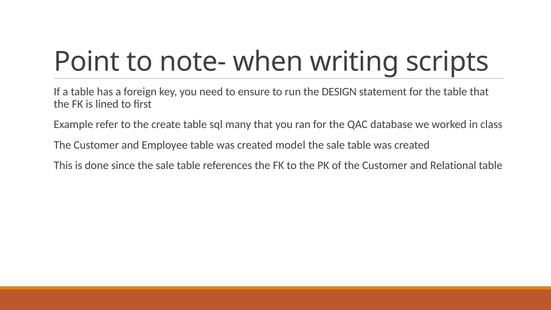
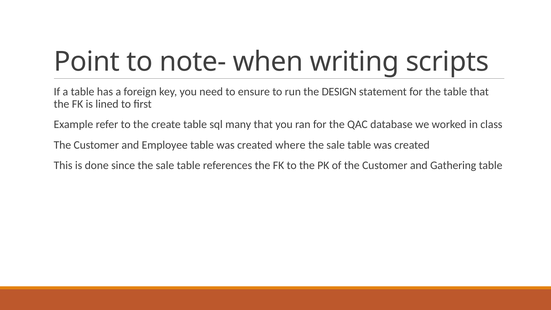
model: model -> where (290, 145)
Relational: Relational -> Gathering (453, 165)
